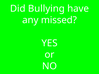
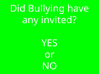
missed: missed -> invited (59, 20)
